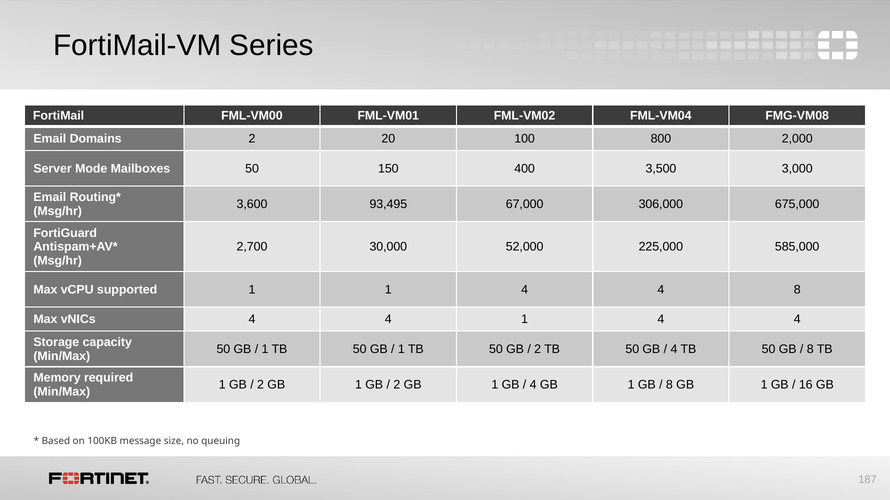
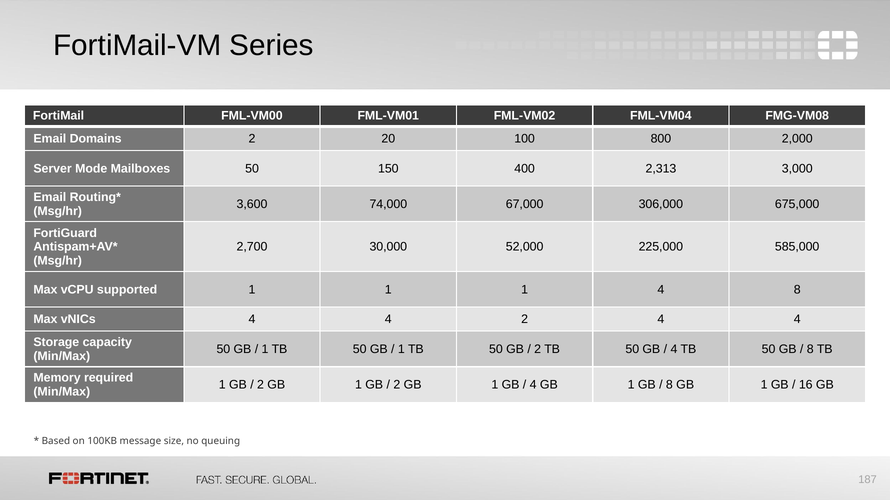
3,500: 3,500 -> 2,313 (661, 169)
93,495: 93,495 -> 74,000 (388, 204)
1 1 4: 4 -> 1 (525, 290)
4 1: 1 -> 2 (525, 320)
